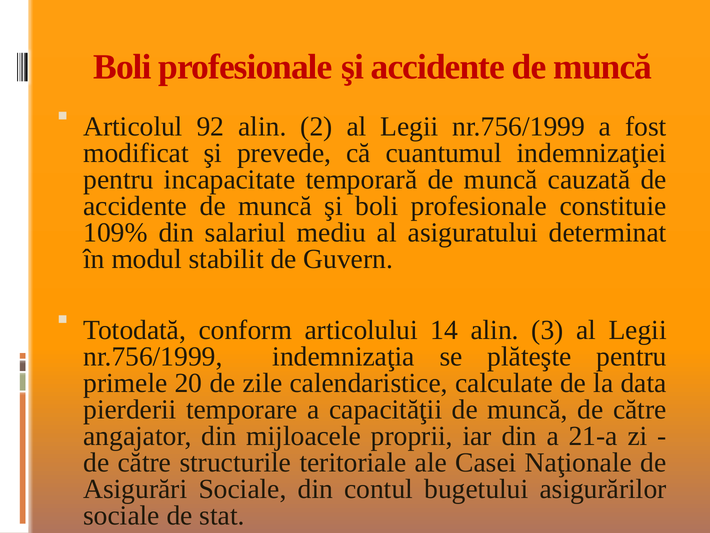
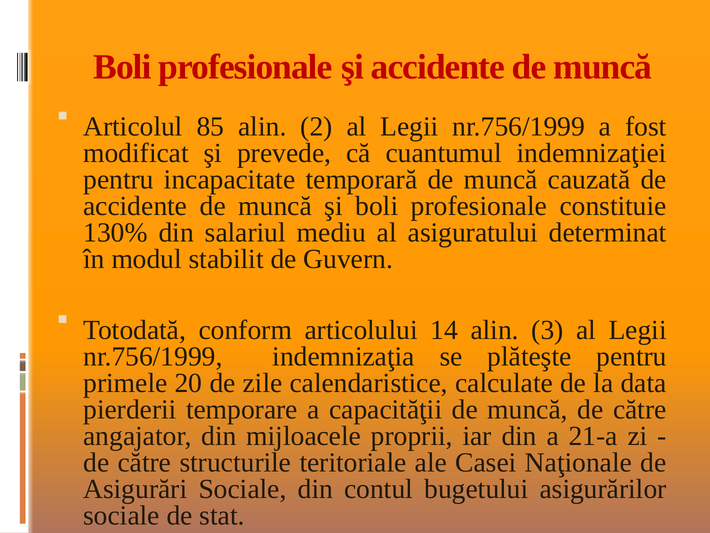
92: 92 -> 85 (210, 126)
109%: 109% -> 130% (115, 232)
